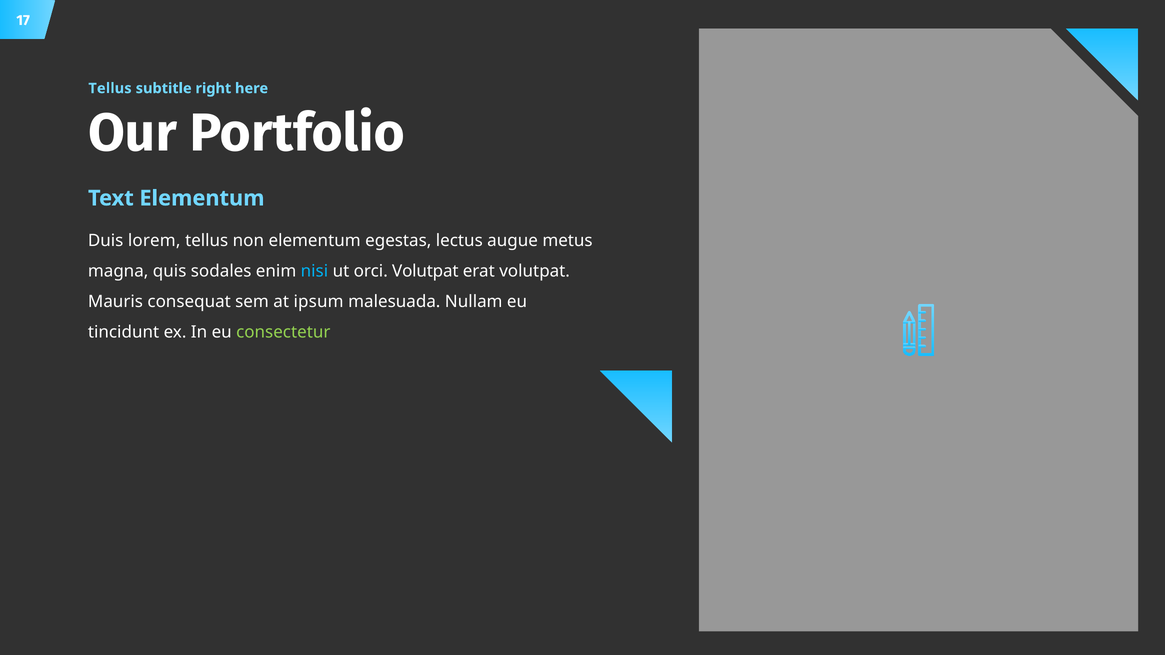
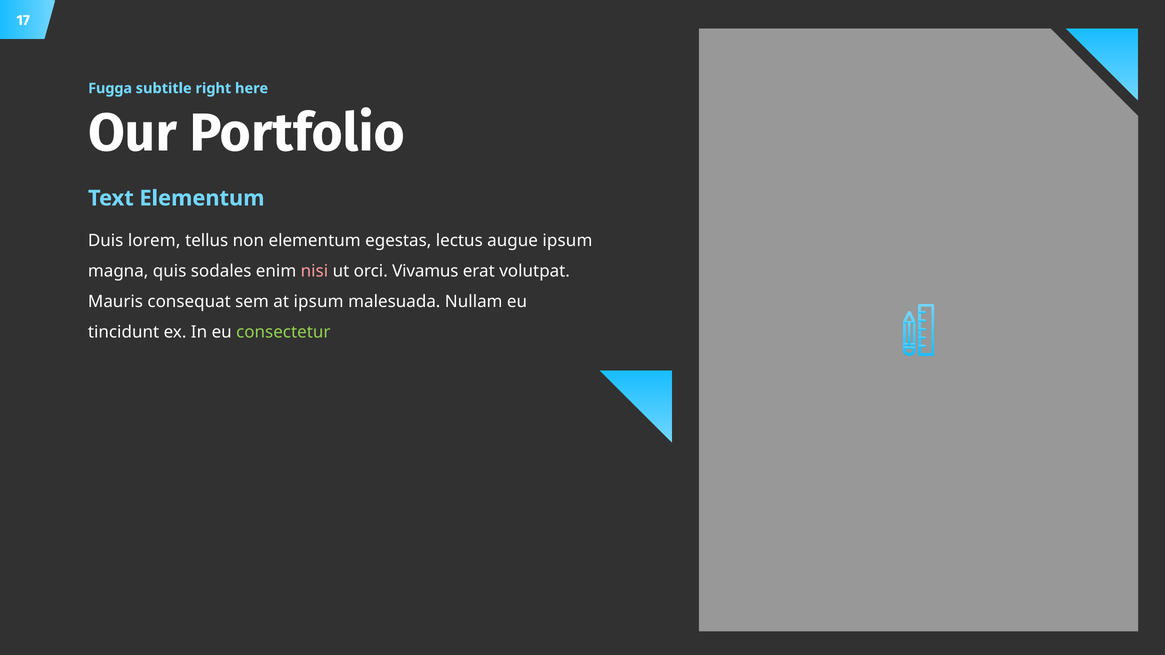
Tellus: Tellus -> Fugga (110, 88)
augue metus: metus -> ipsum (567, 241)
nisi colour: light blue -> pink (314, 271)
orci Volutpat: Volutpat -> Vivamus (425, 271)
